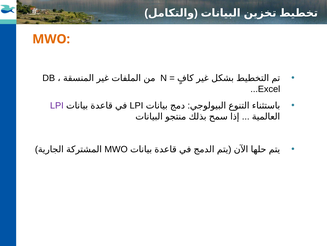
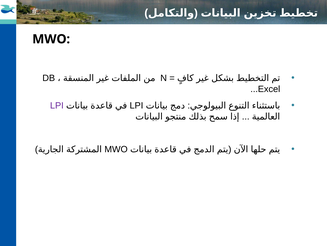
MWO colour: orange -> black (51, 39)
